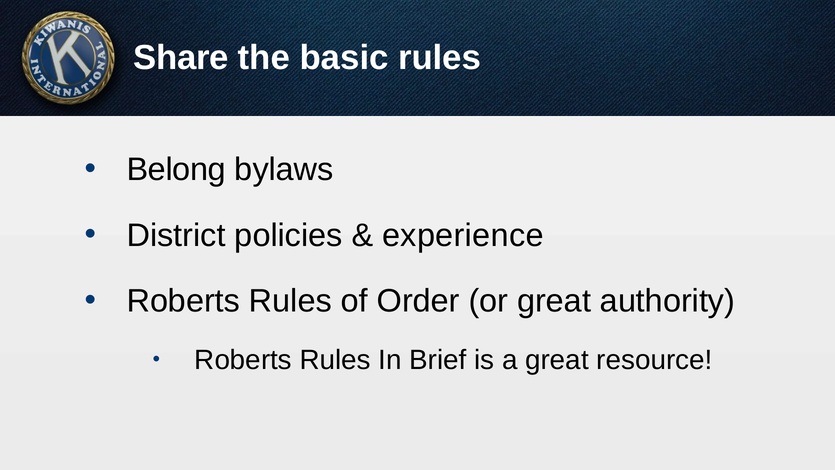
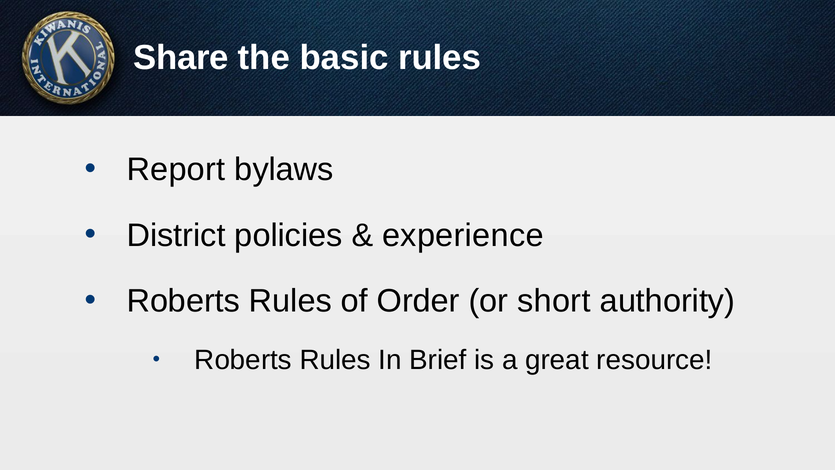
Belong: Belong -> Report (176, 169)
or great: great -> short (554, 301)
